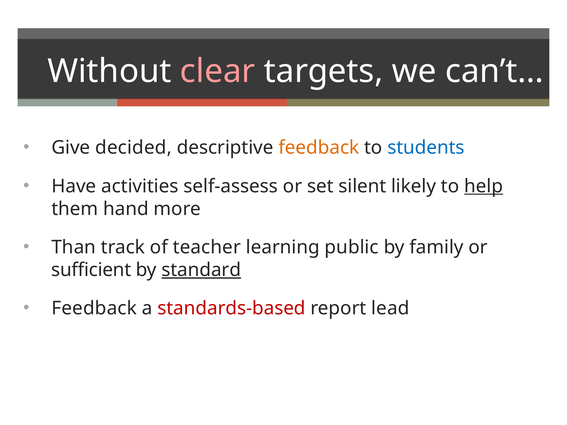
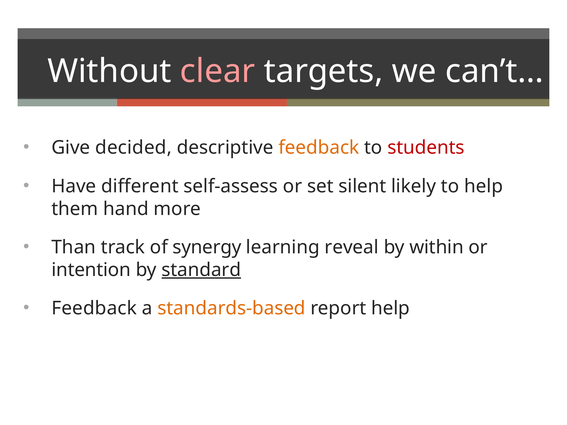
students colour: blue -> red (426, 148)
activities: activities -> different (140, 186)
help underline: present -> none (484, 186)
teacher: teacher -> synergy (207, 247)
public: public -> reveal (352, 247)
family: family -> within (437, 247)
sufficient: sufficient -> intention (91, 270)
standards-based colour: red -> orange (232, 308)
report lead: lead -> help (391, 308)
